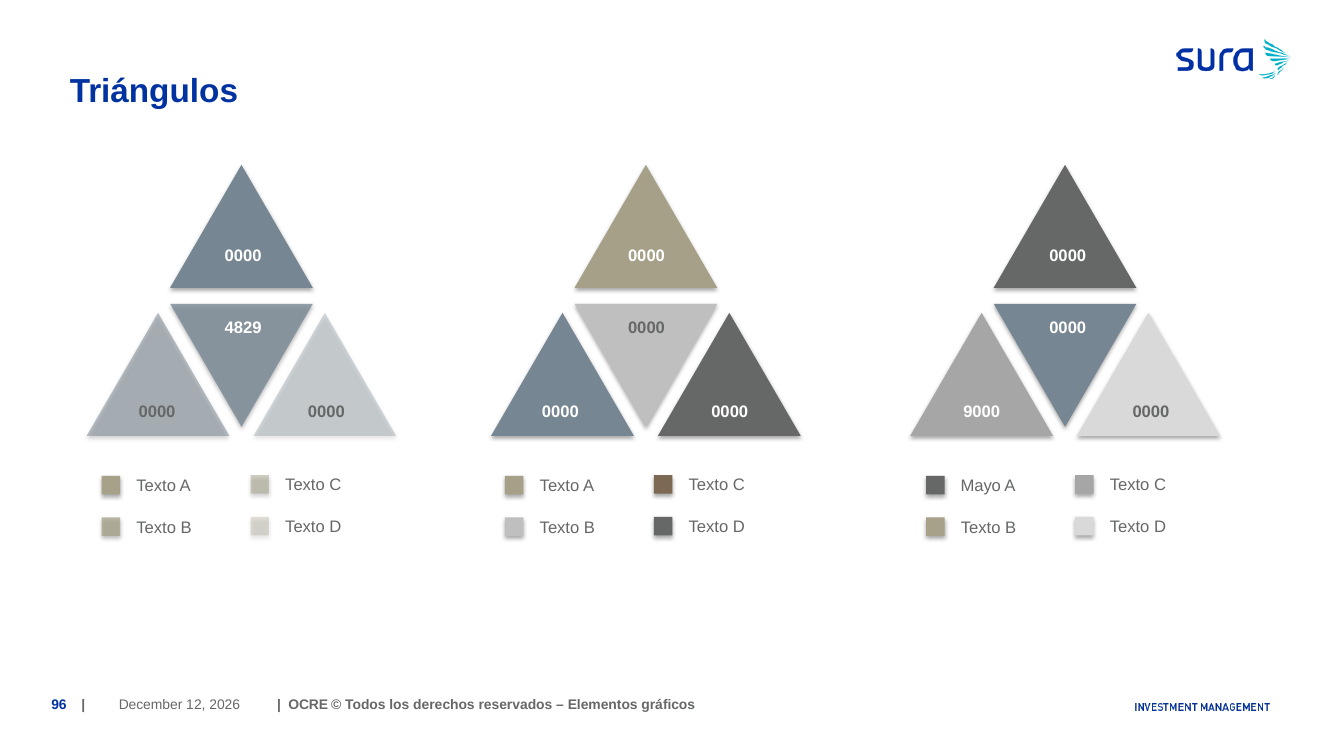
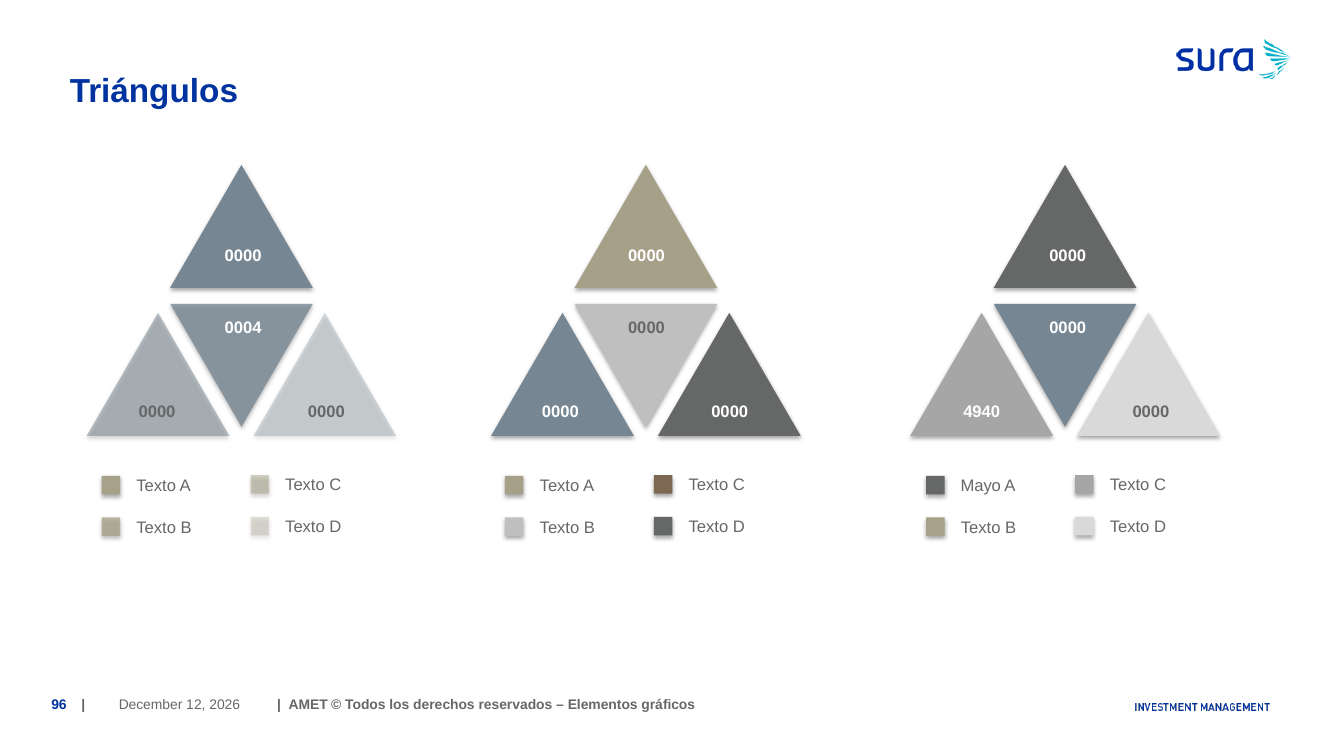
4829: 4829 -> 0004 (243, 328)
9000: 9000 -> 4940 (982, 412)
OCRE: OCRE -> AMET (308, 705)
